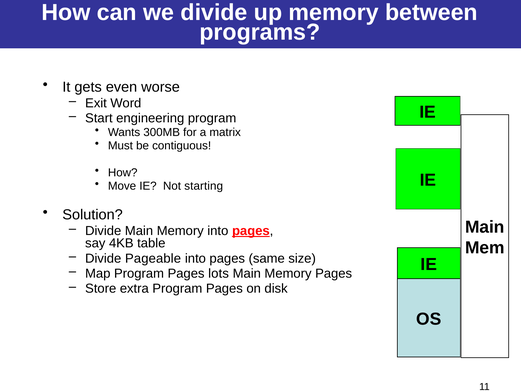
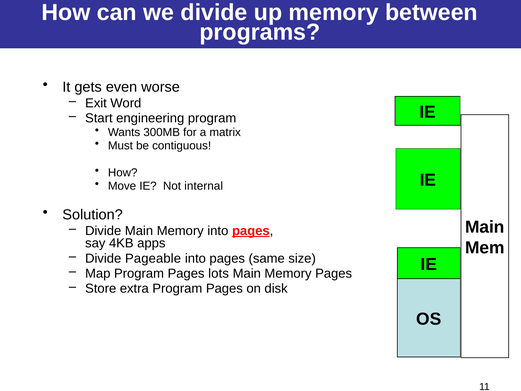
starting: starting -> internal (204, 186)
table: table -> apps (151, 243)
